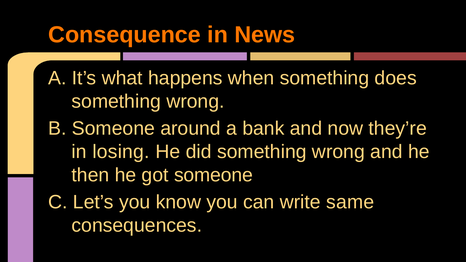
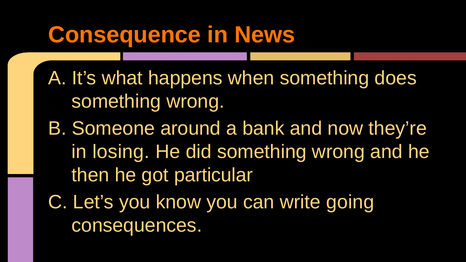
got someone: someone -> particular (213, 175)
same: same -> going (350, 202)
